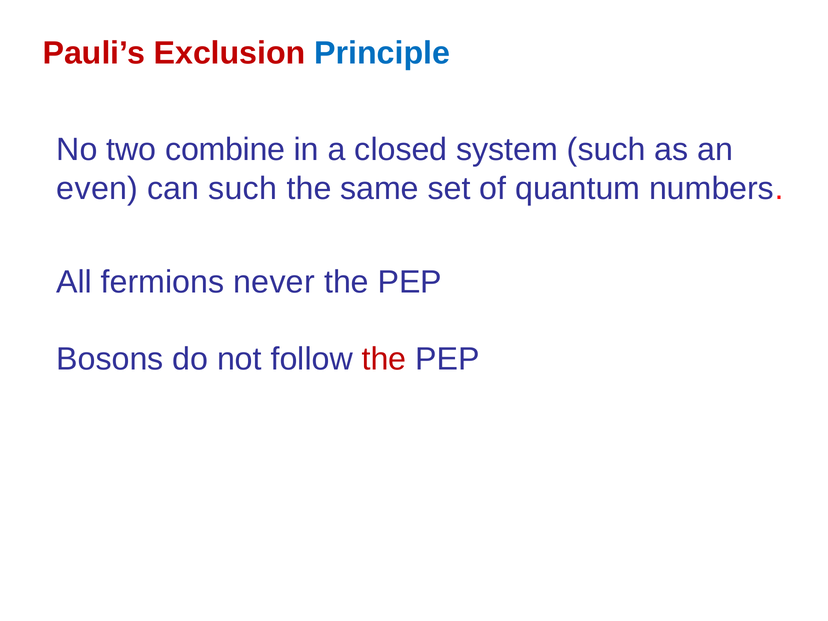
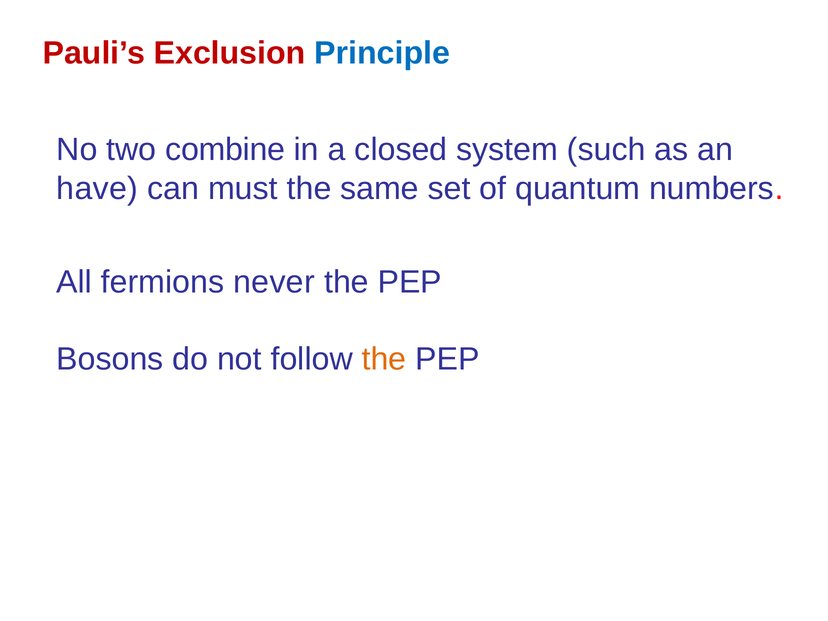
even: even -> have (97, 188)
can such: such -> must (243, 188)
the colour: red -> orange (384, 359)
